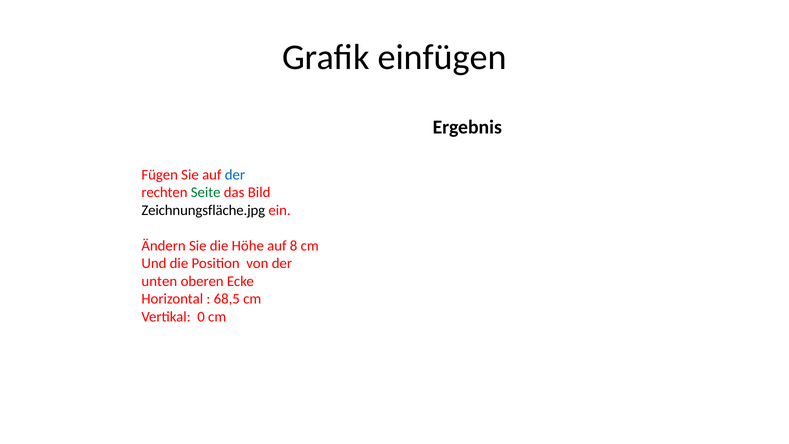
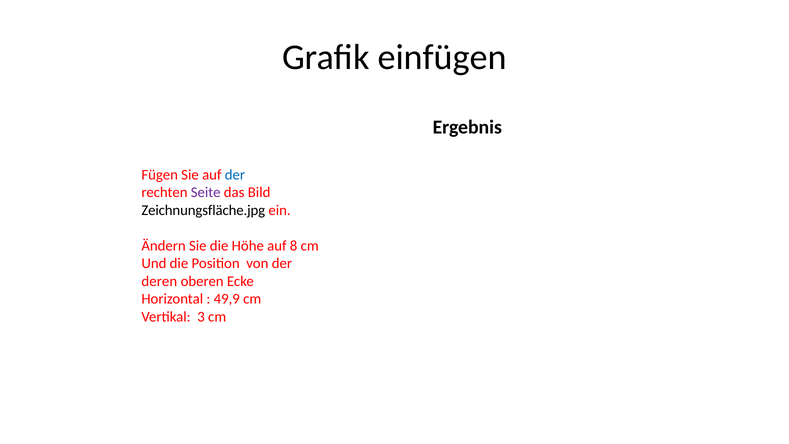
Seite colour: green -> purple (206, 192)
unten: unten -> deren (159, 281)
68,5: 68,5 -> 49,9 (227, 299)
0: 0 -> 3 (201, 317)
